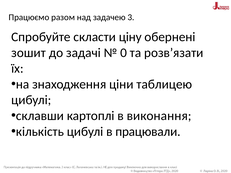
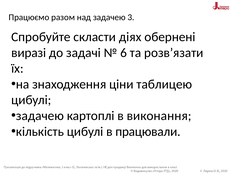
ціну: ціну -> діях (130, 37)
зошит: зошит -> виразі (29, 53)
0: 0 -> 6 (124, 53)
склавши: склавши -> задачею (40, 116)
